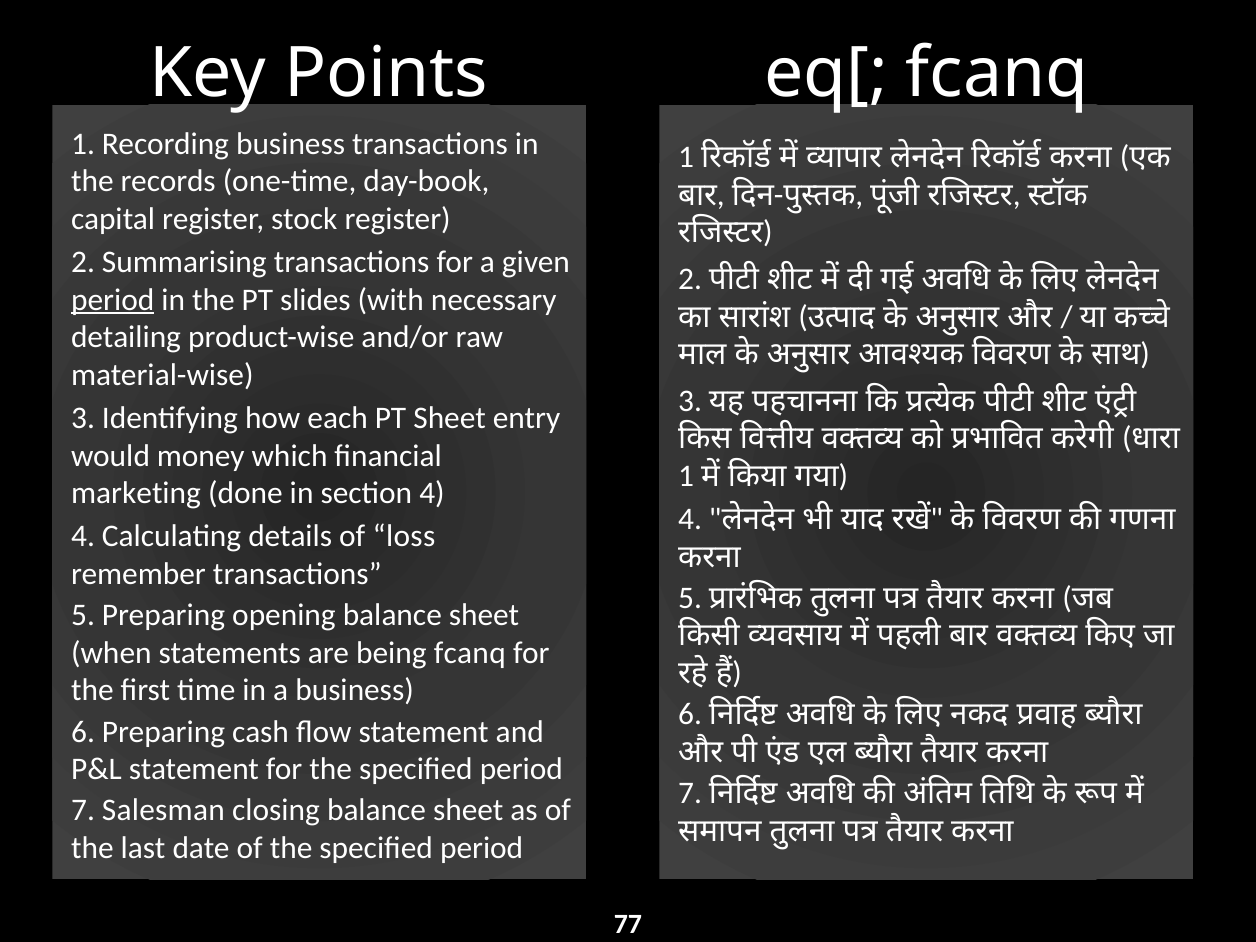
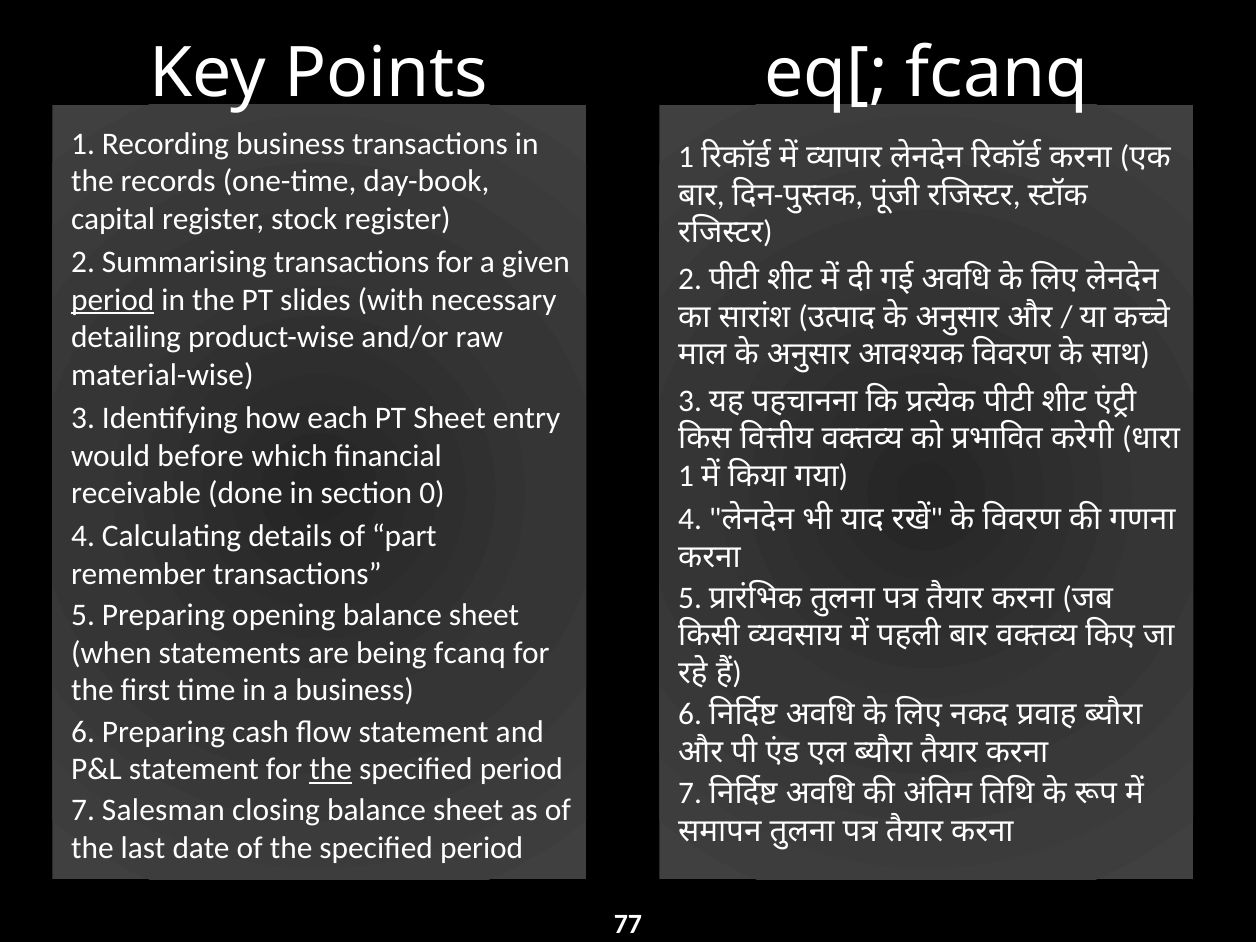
money: money -> before (201, 456)
marketing: marketing -> receivable (136, 493)
section 4: 4 -> 0 (432, 493)
loss: loss -> part (404, 536)
the underline: none -> present (331, 769)
